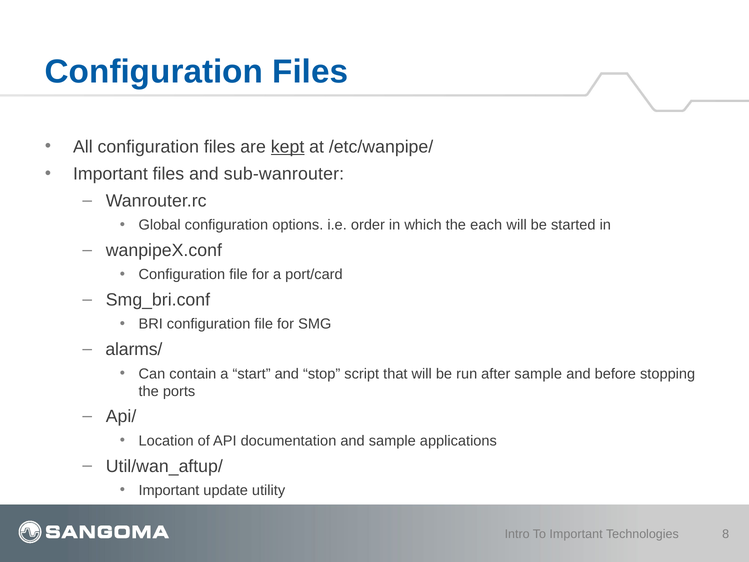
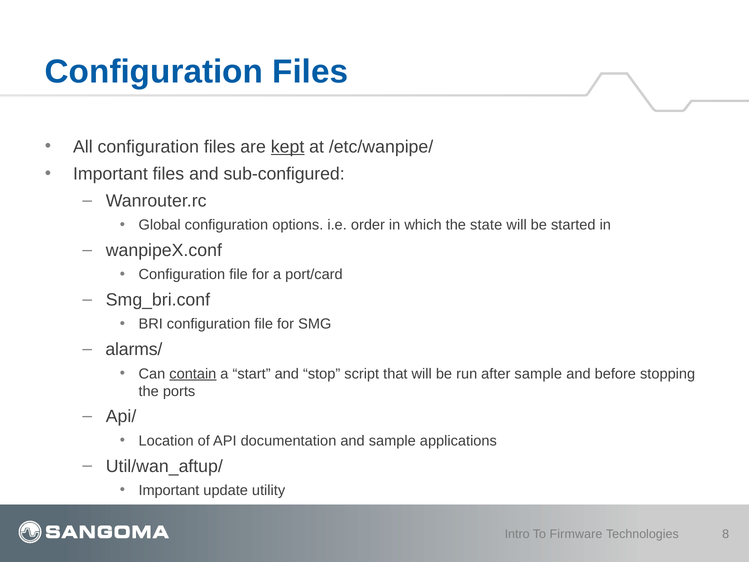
sub-wanrouter: sub-wanrouter -> sub-configured (284, 174)
each: each -> state (486, 225)
contain underline: none -> present (193, 374)
To Important: Important -> Firmware (576, 534)
